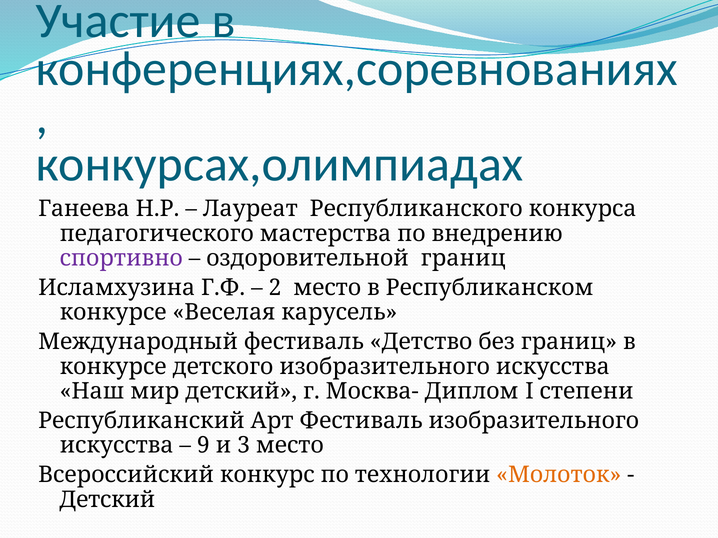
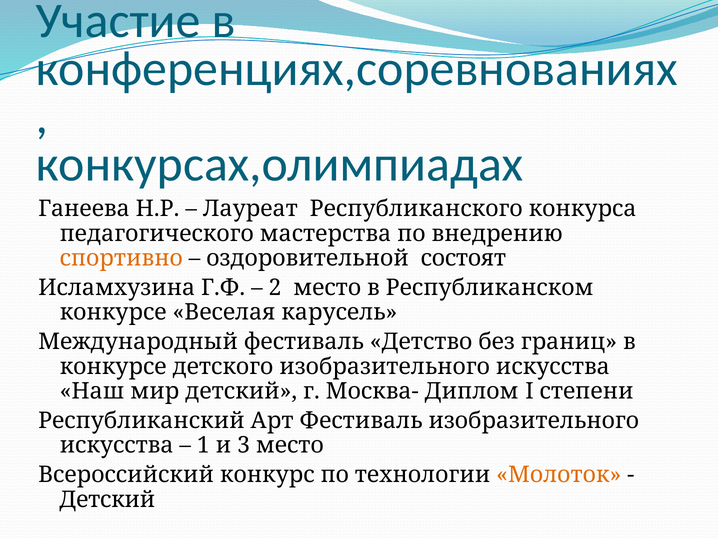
спортивно colour: purple -> orange (121, 259)
оздоровительной границ: границ -> состоят (463, 259)
9: 9 -> 1 (203, 446)
